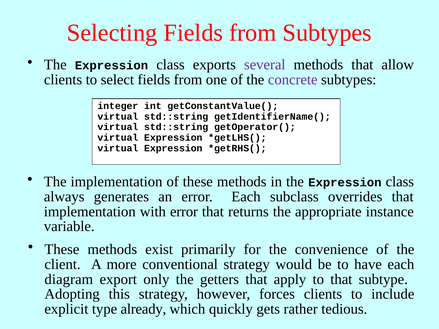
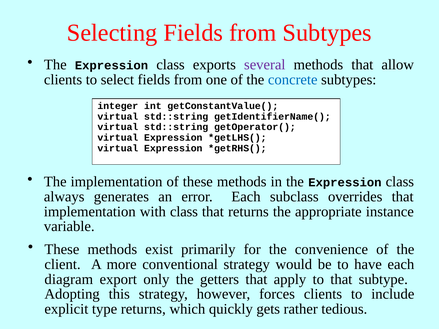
concrete colour: purple -> blue (293, 80)
with error: error -> class (184, 212)
type already: already -> returns (143, 309)
